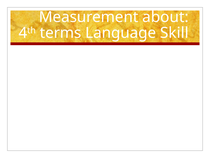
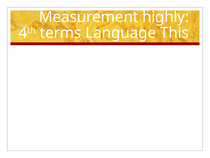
about: about -> highly (166, 17)
Skill: Skill -> This (174, 33)
